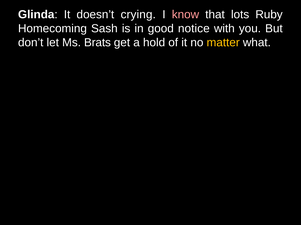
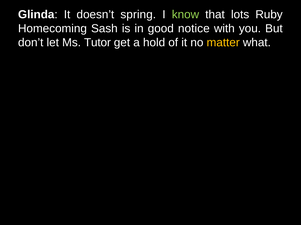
crying: crying -> spring (138, 15)
know colour: pink -> light green (185, 15)
Brats: Brats -> Tutor (97, 43)
